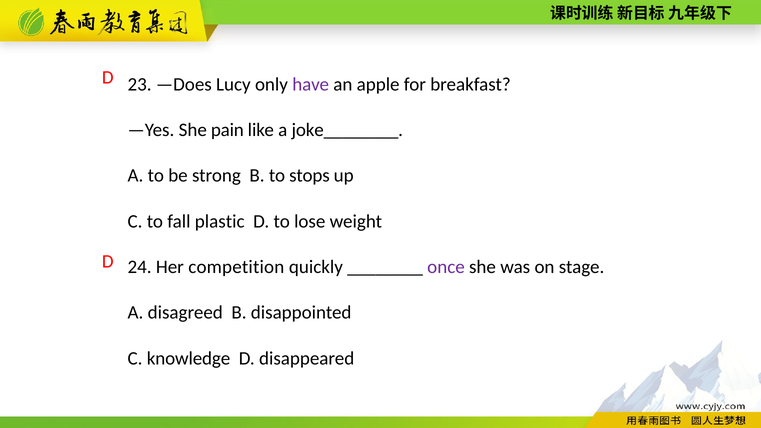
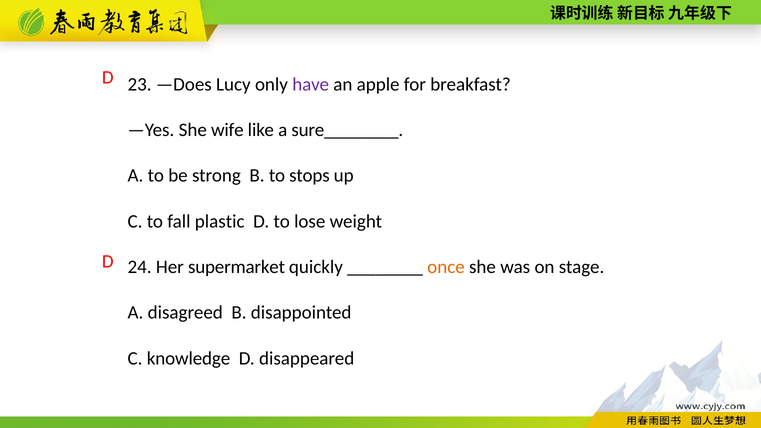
pain: pain -> wife (227, 130)
joke________: joke________ -> sure________ (347, 130)
competition: competition -> supermarket (236, 267)
once colour: purple -> orange (446, 267)
